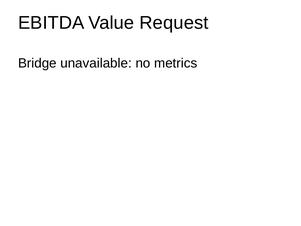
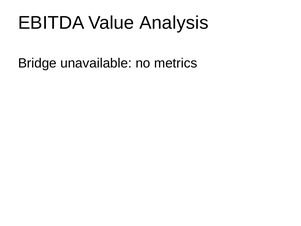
Request: Request -> Analysis (174, 23)
